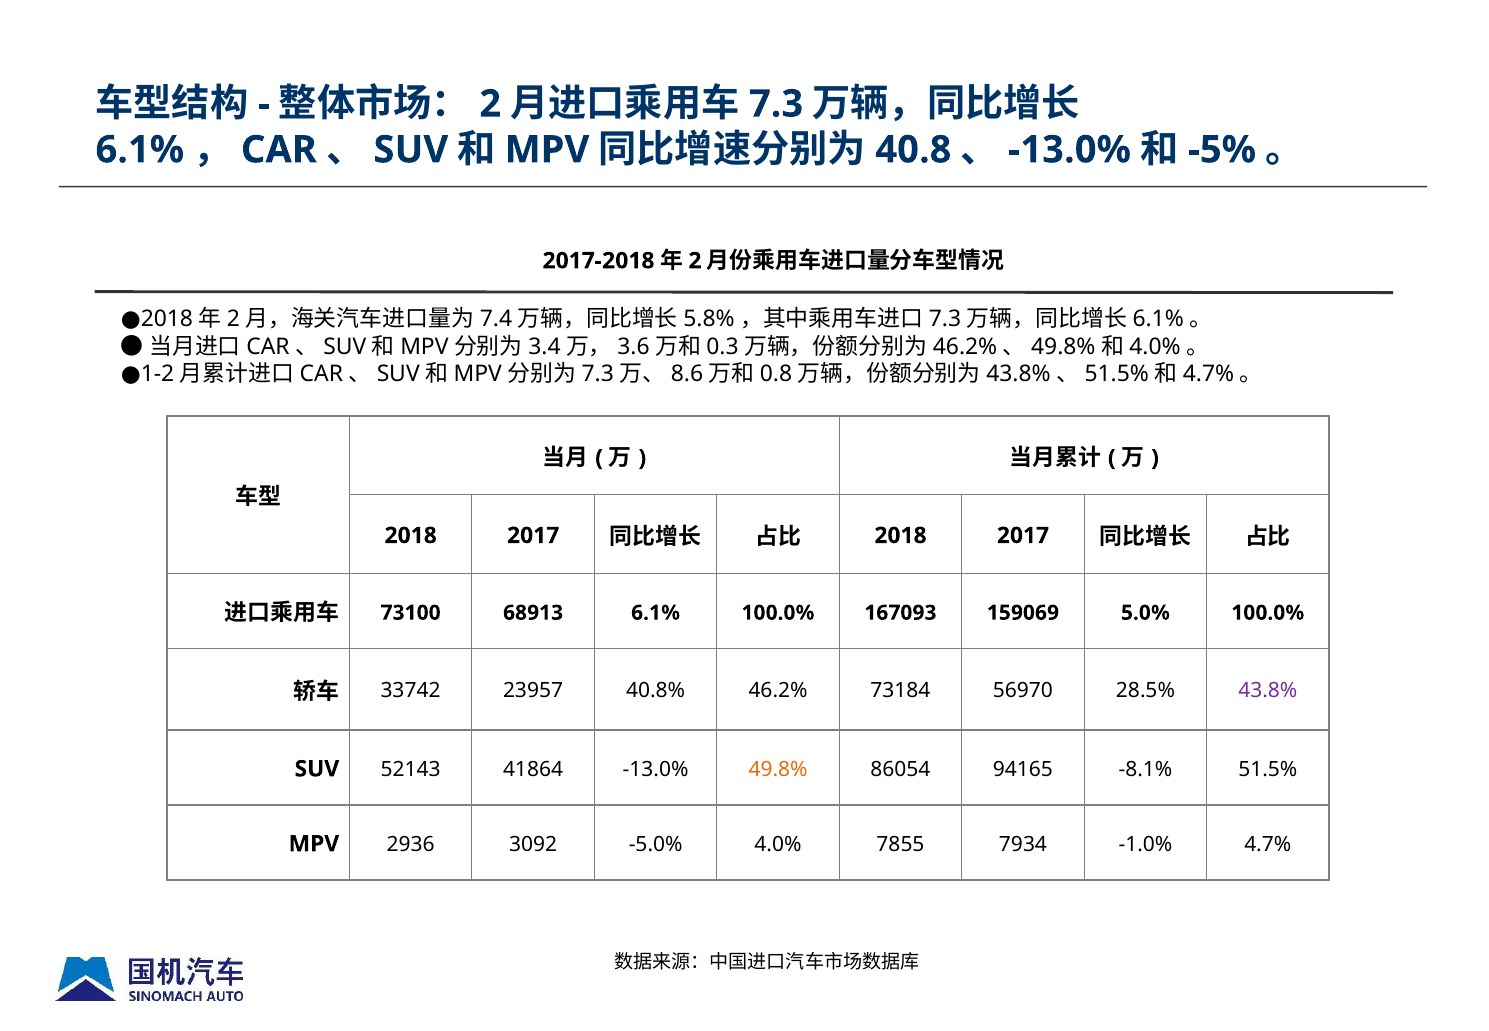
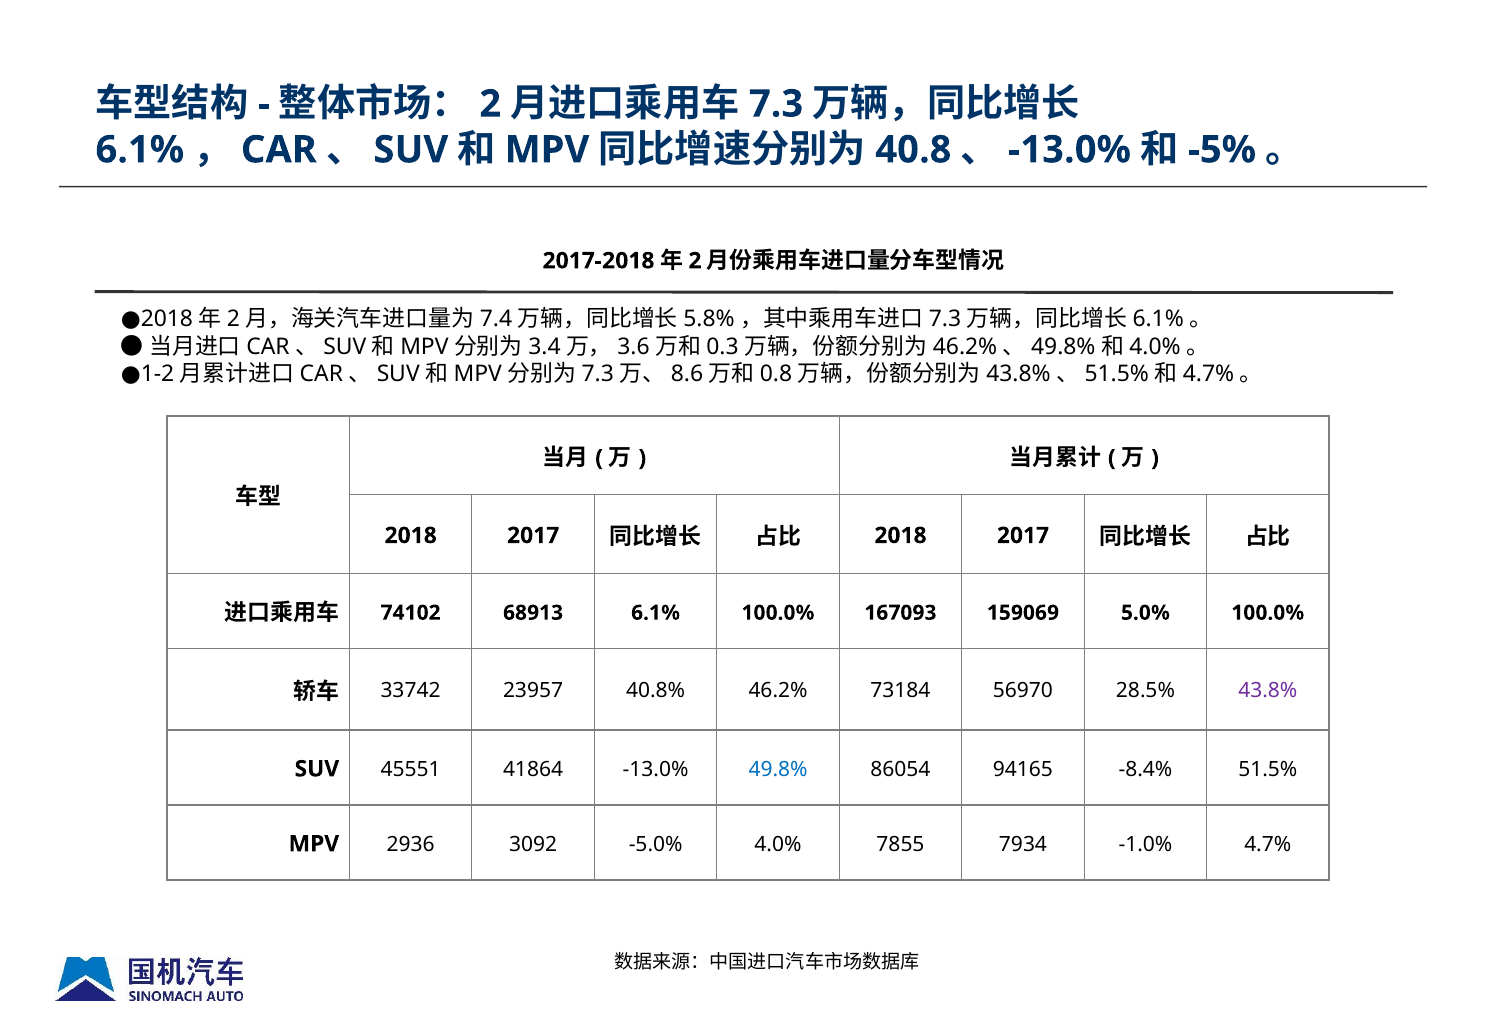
73100: 73100 -> 74102 (411, 613)
52143: 52143 -> 45551 (411, 769)
49.8% colour: orange -> blue (778, 769)
-8.1%: -8.1% -> -8.4% (1146, 769)
